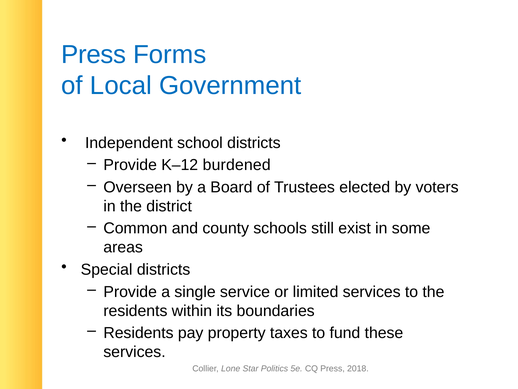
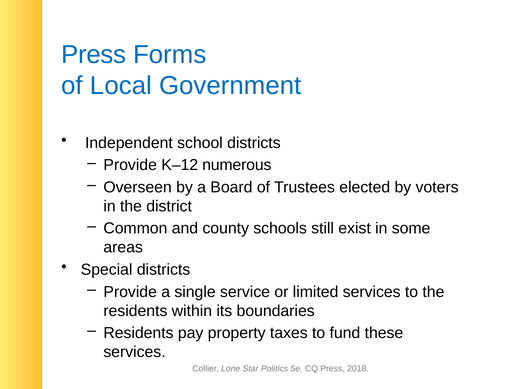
burdened: burdened -> numerous (237, 165)
